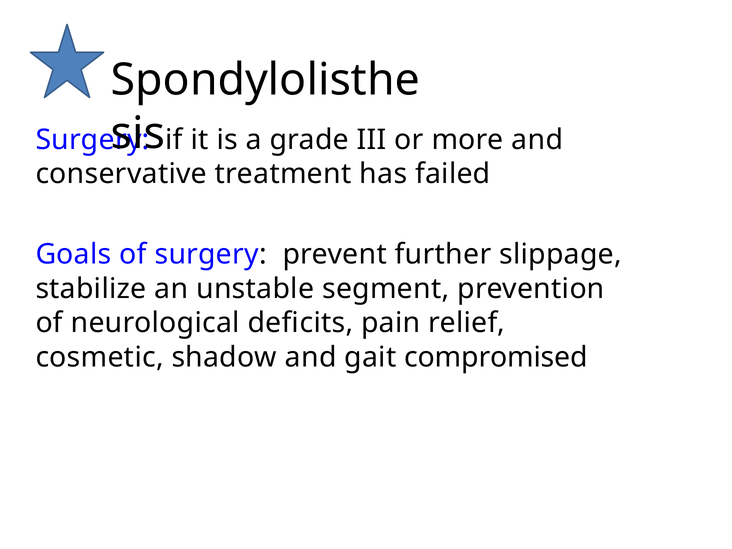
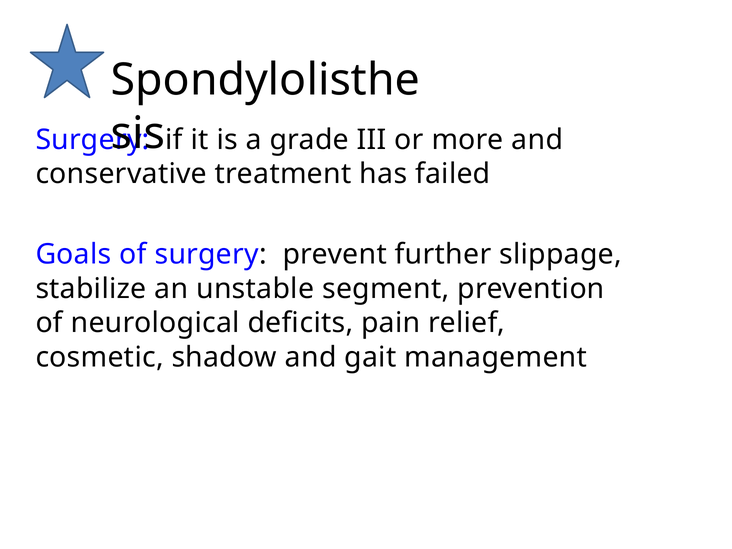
compromised: compromised -> management (496, 357)
